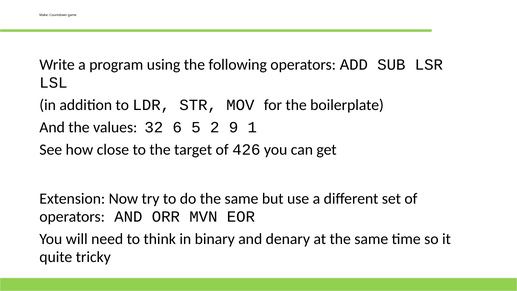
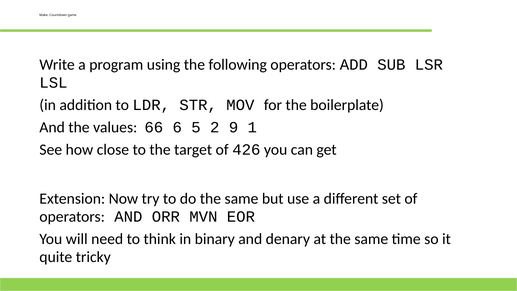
32: 32 -> 66 (154, 127)
